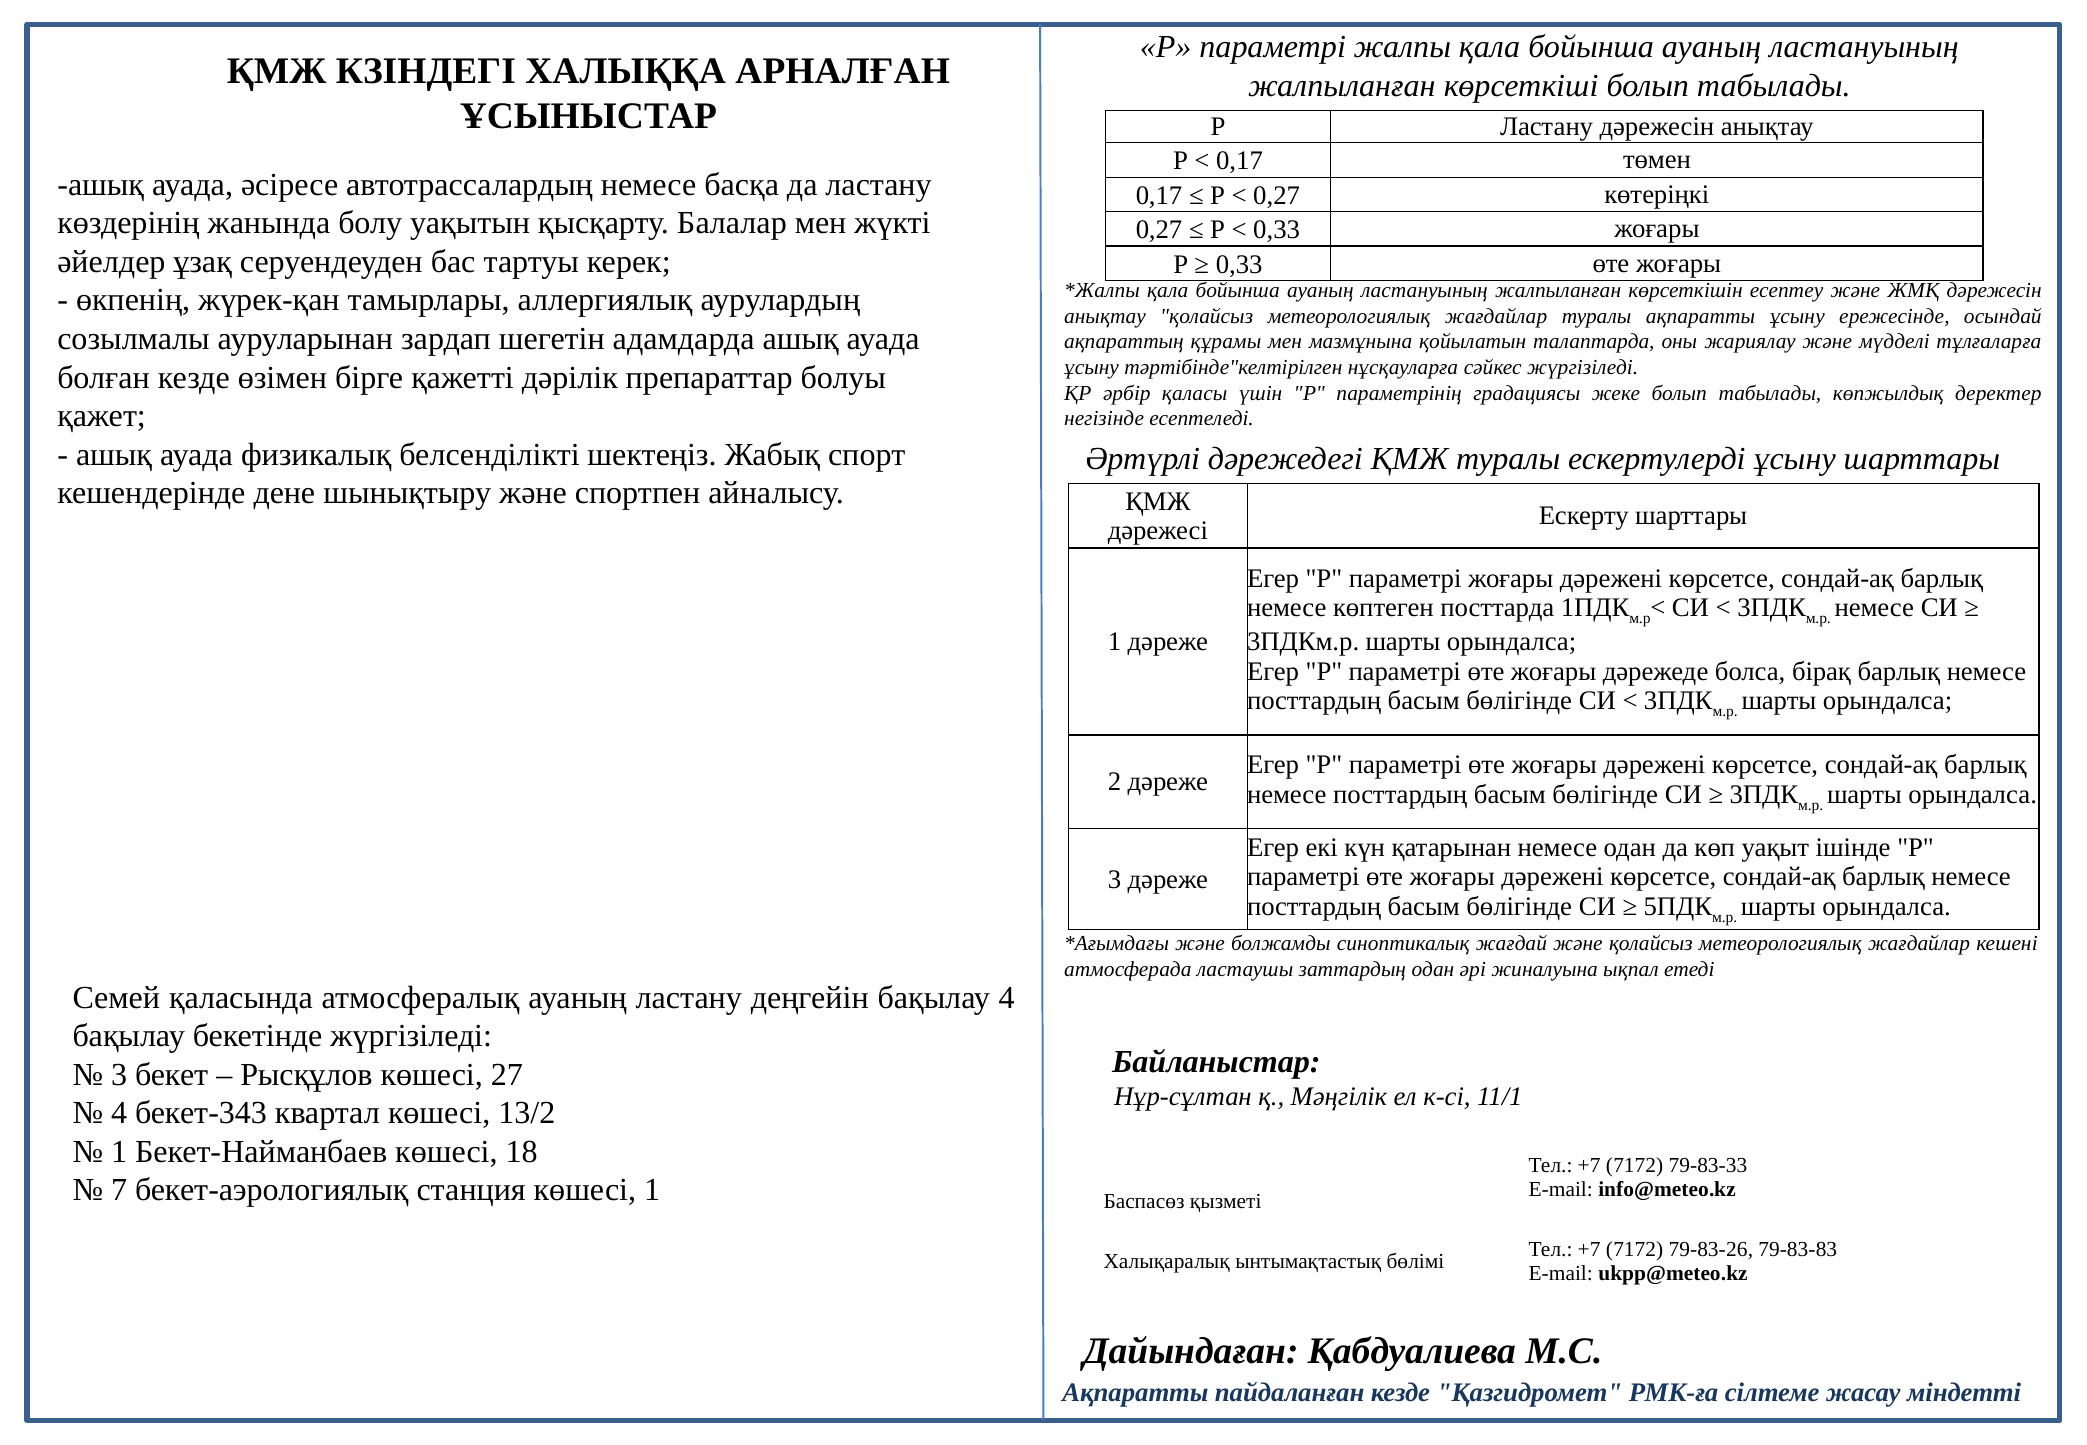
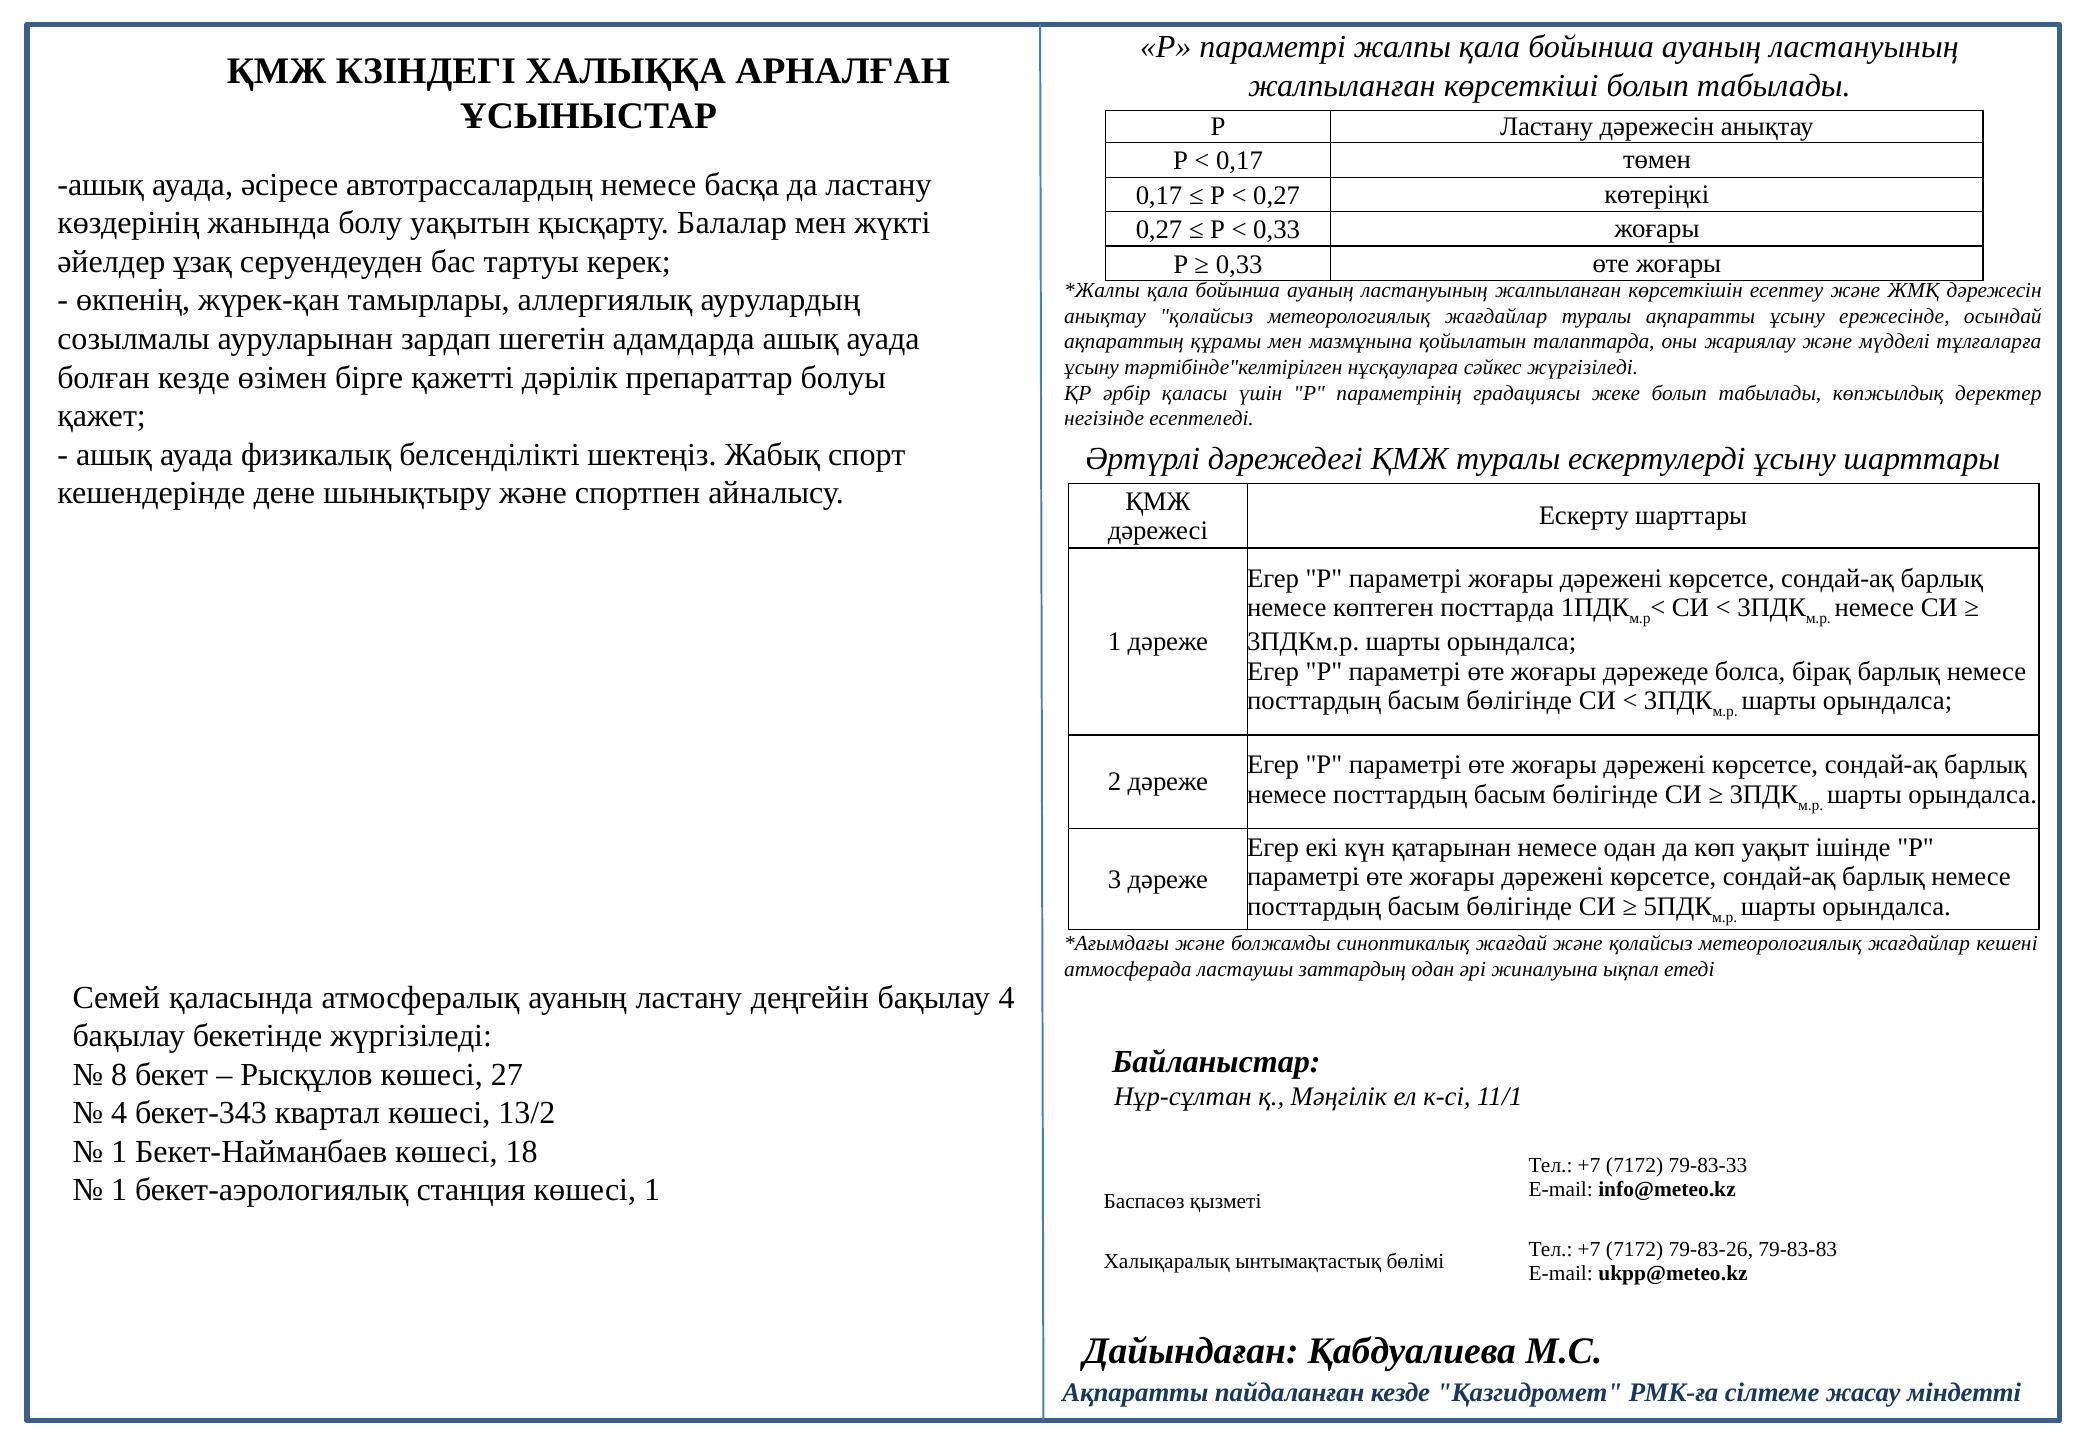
3: 3 -> 8 (119, 1074)
7: 7 -> 1 (119, 1190)
